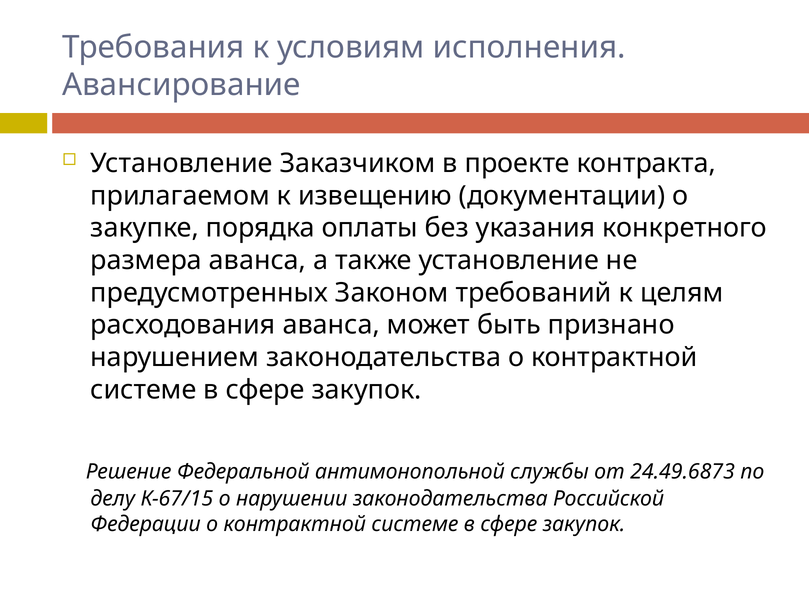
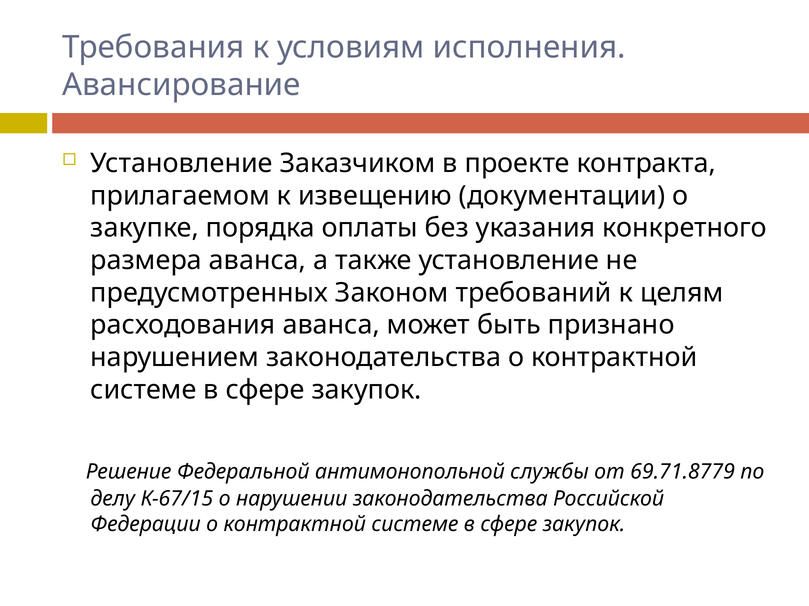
24.49.6873: 24.49.6873 -> 69.71.8779 (683, 472)
